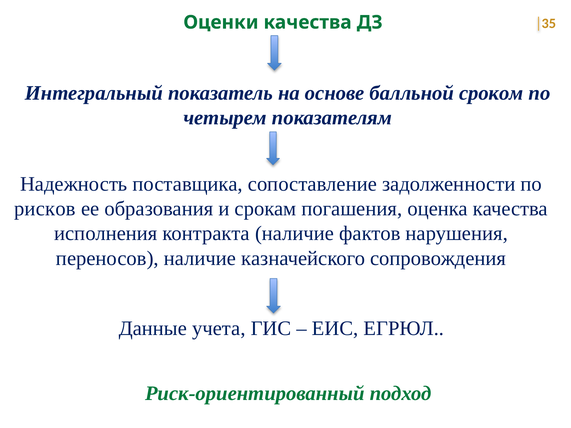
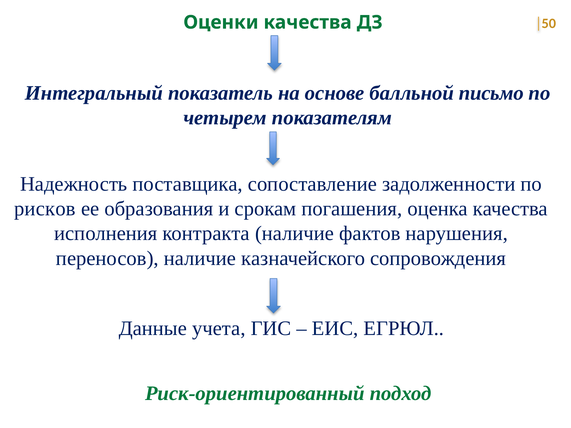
35: 35 -> 50 (549, 24)
сроком: сроком -> письмо (491, 93)
